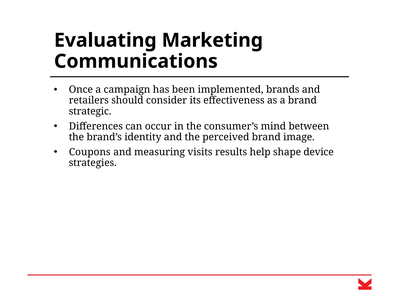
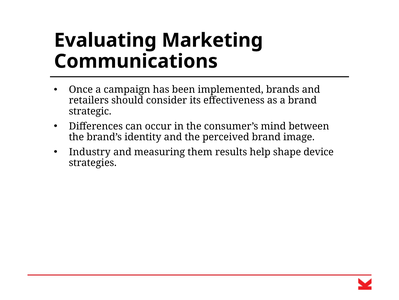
Coupons: Coupons -> Industry (90, 152)
visits: visits -> them (200, 152)
